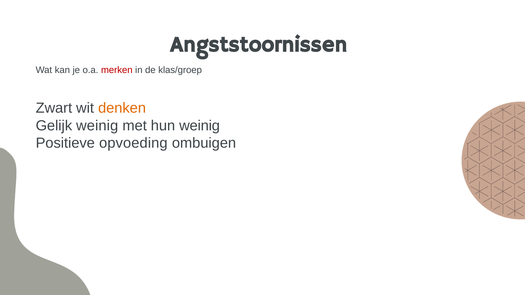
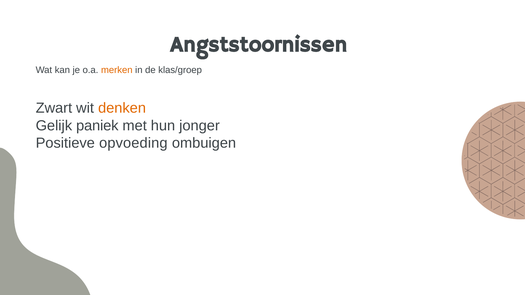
merken colour: red -> orange (117, 70)
Gelijk weinig: weinig -> paniek (97, 126)
hun weinig: weinig -> jonger (199, 126)
